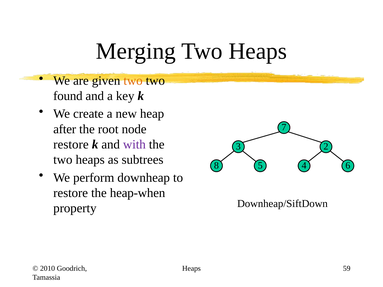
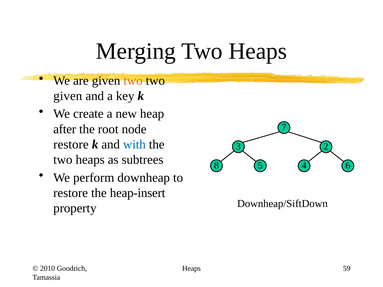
found: found -> given (68, 96)
with colour: purple -> blue (134, 145)
heap-when: heap-when -> heap-insert (138, 193)
